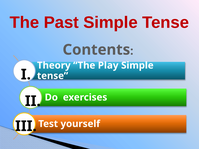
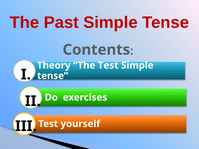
The Play: Play -> Test (108, 65)
